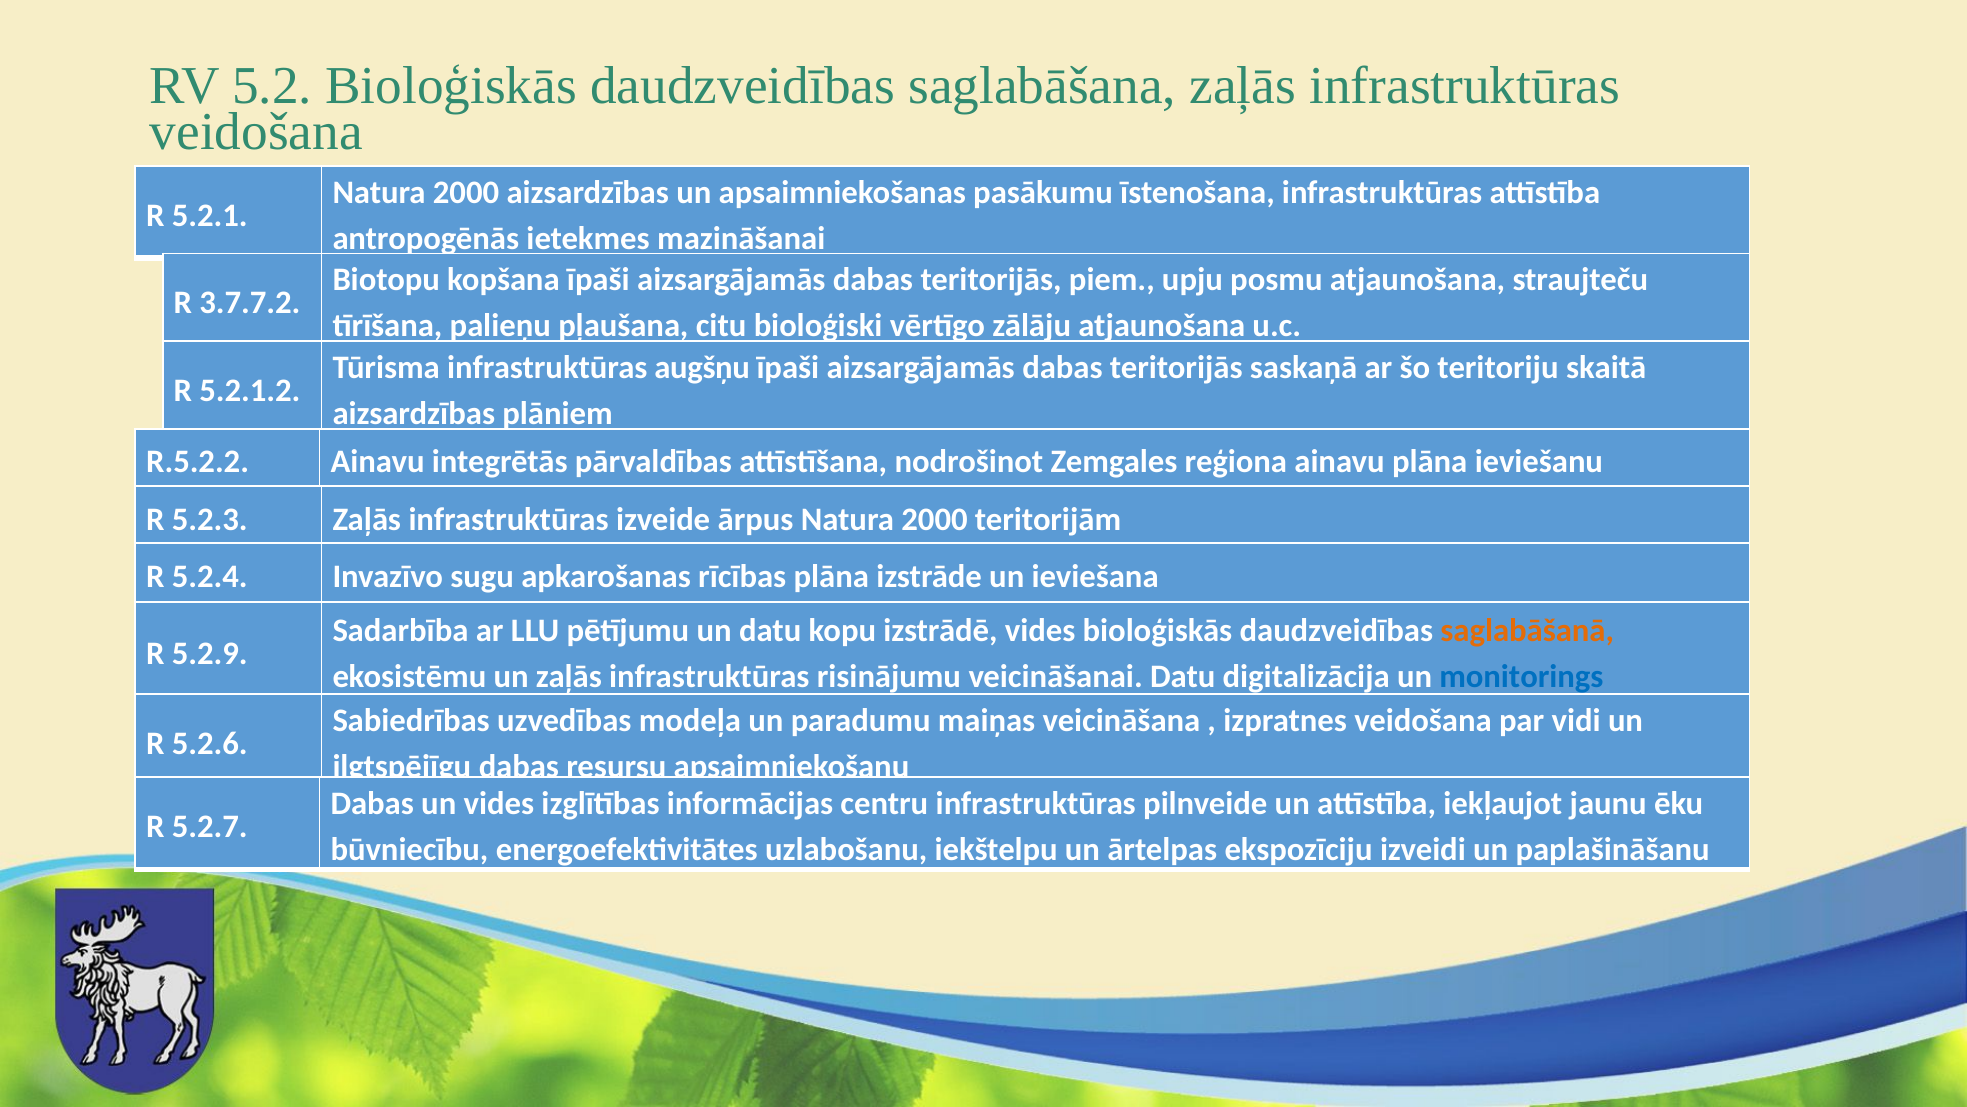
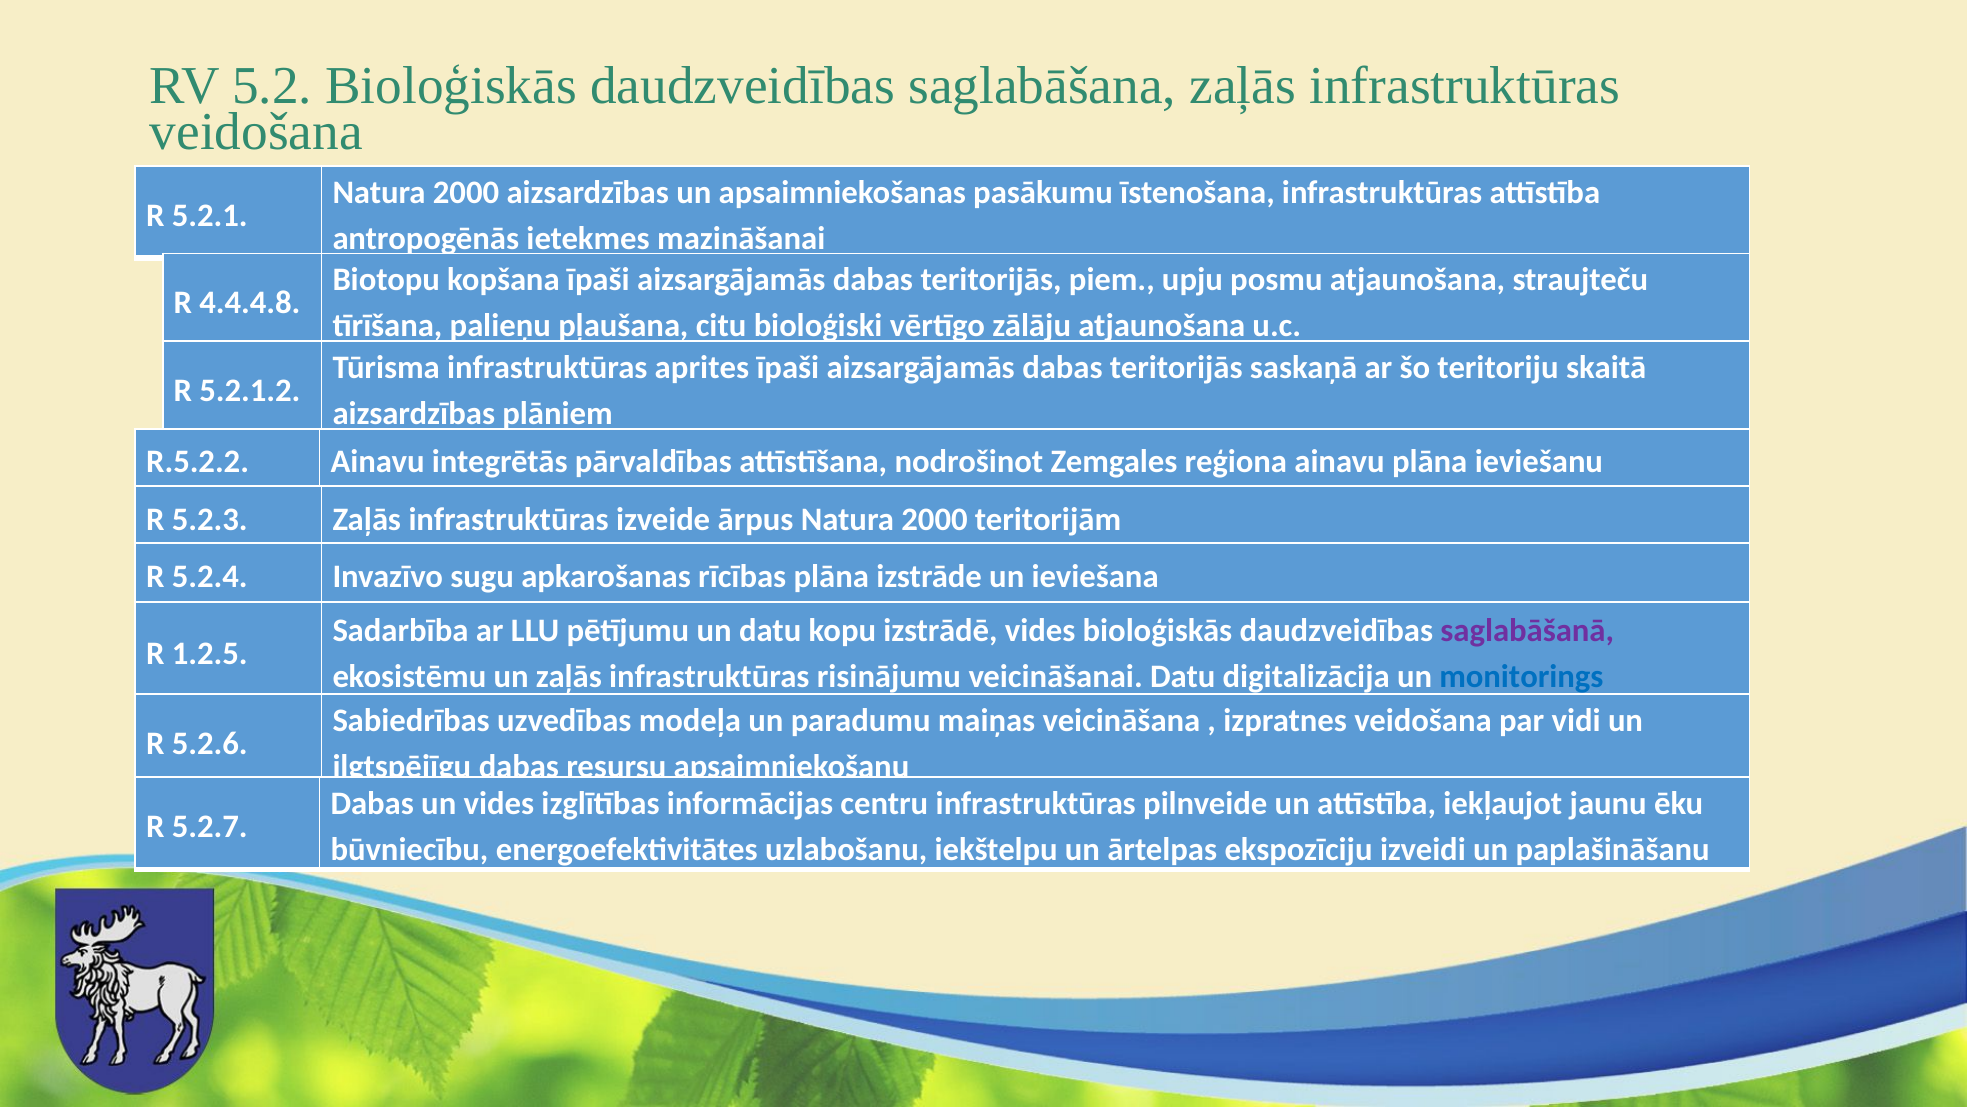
3.7.7.2: 3.7.7.2 -> 4.4.4.8 (250, 303)
augšņu: augšņu -> aprites (702, 367)
saglabāšanā colour: orange -> purple (1527, 631)
5.2.9: 5.2.9 -> 1.2.5 (210, 654)
